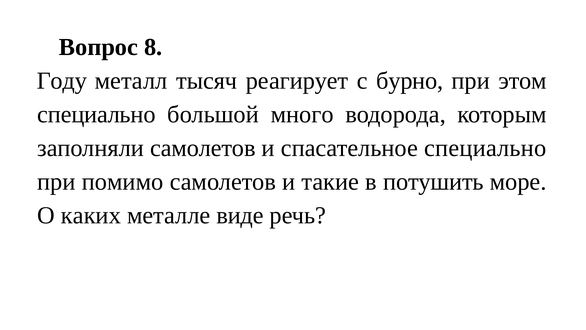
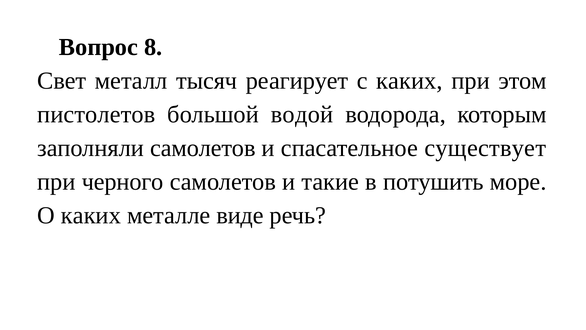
Году: Году -> Свет (62, 81)
с бурно: бурно -> каких (410, 81)
специально: специально -> пистолетов (96, 114)
много: много -> водой (302, 114)
спасательное специально: специально -> существует (485, 148)
помимо: помимо -> черного (123, 182)
